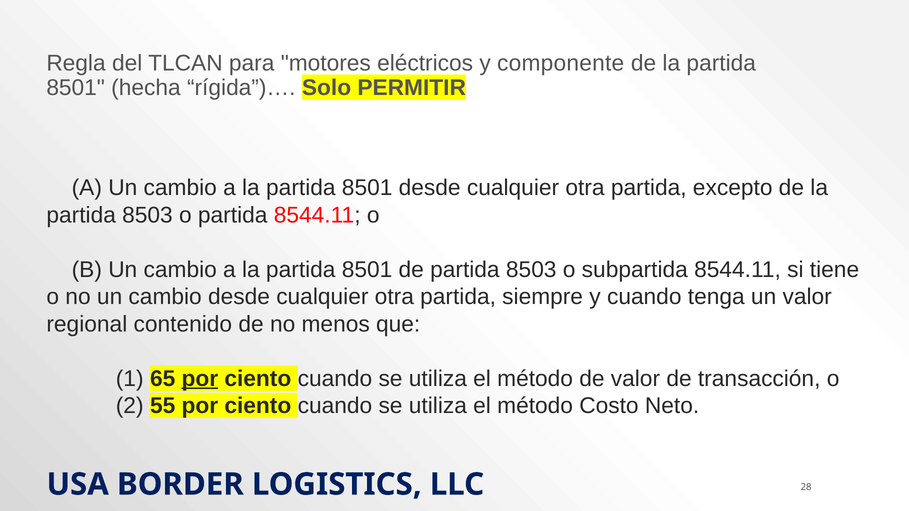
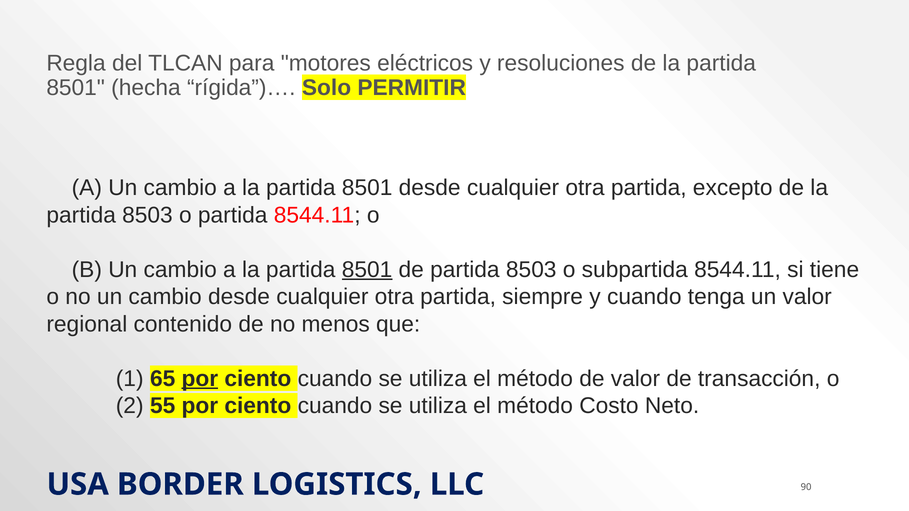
componente: componente -> resoluciones (561, 63)
8501 underline: none -> present (367, 270)
28: 28 -> 90 (806, 487)
